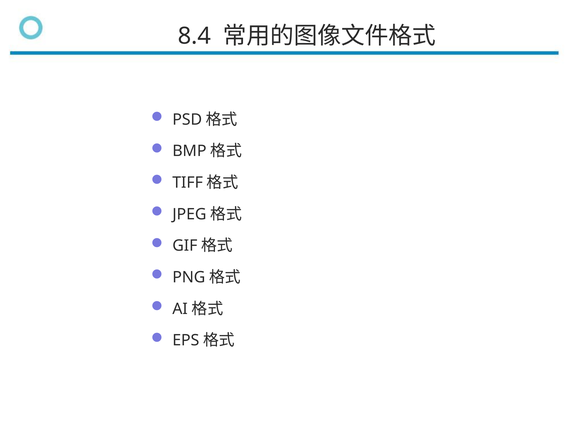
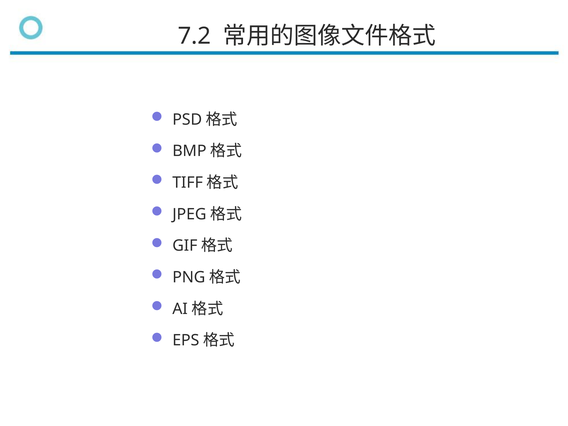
8.4: 8.4 -> 7.2 (194, 36)
